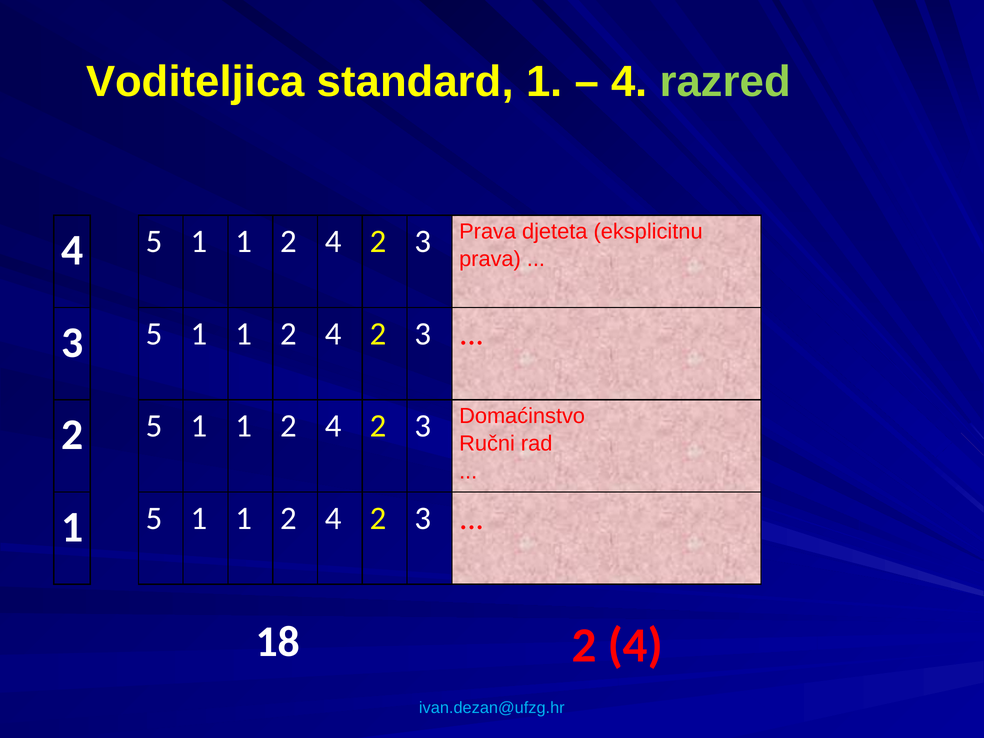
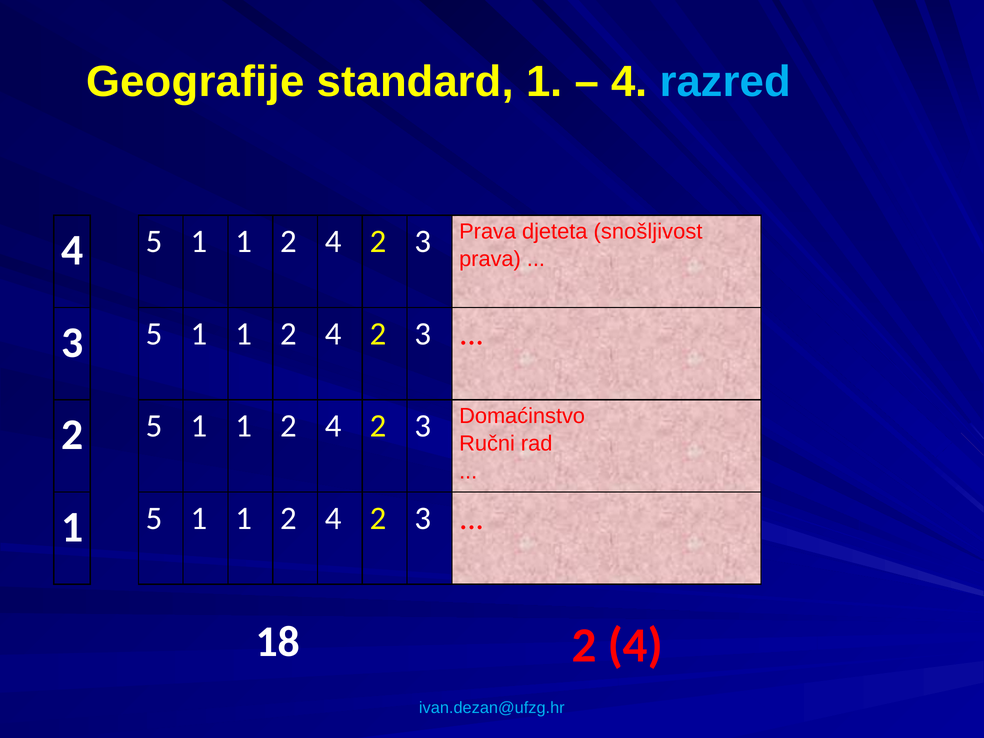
Voditeljica: Voditeljica -> Geografije (195, 82)
razred colour: light green -> light blue (725, 82)
eksplicitnu: eksplicitnu -> snošljivost (648, 231)
